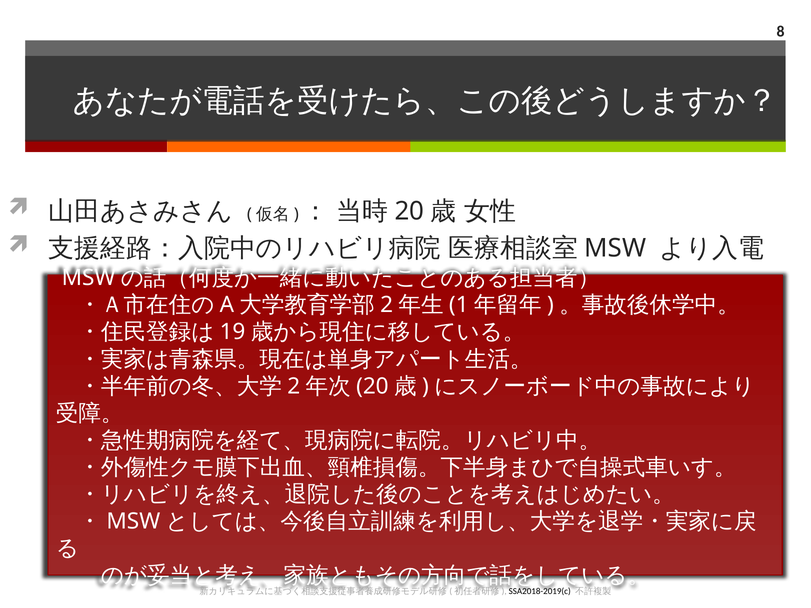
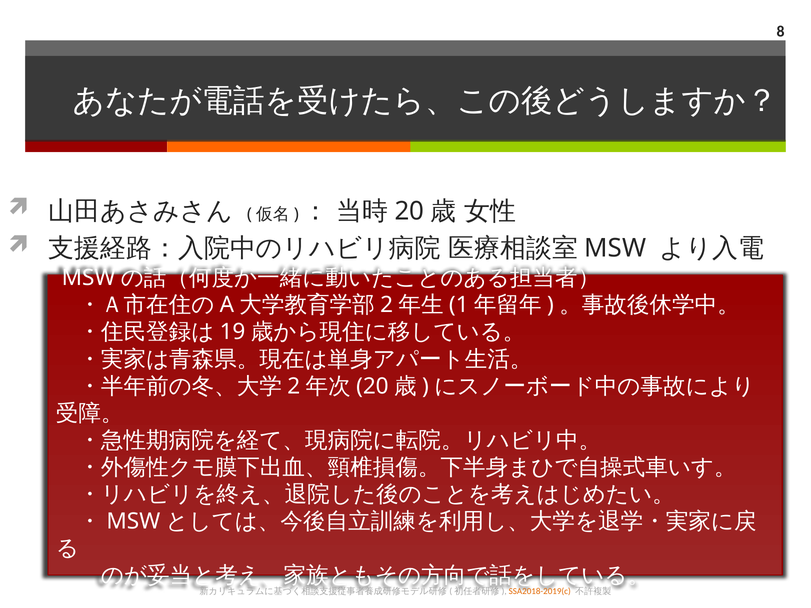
SSA2018-2019(c colour: black -> orange (540, 591)
